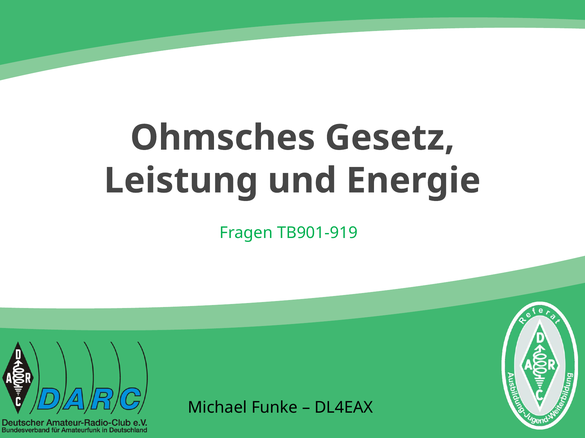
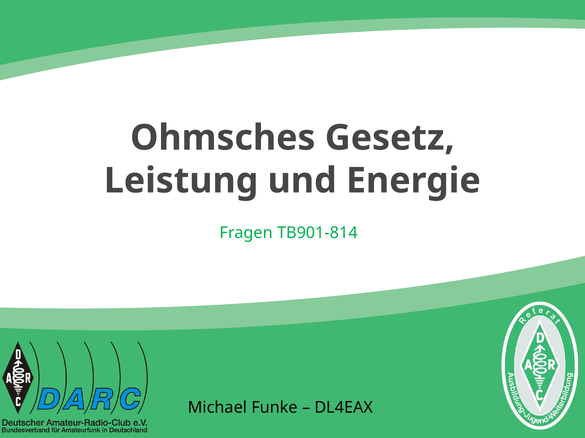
TB901-919: TB901-919 -> TB901-814 (317, 233)
